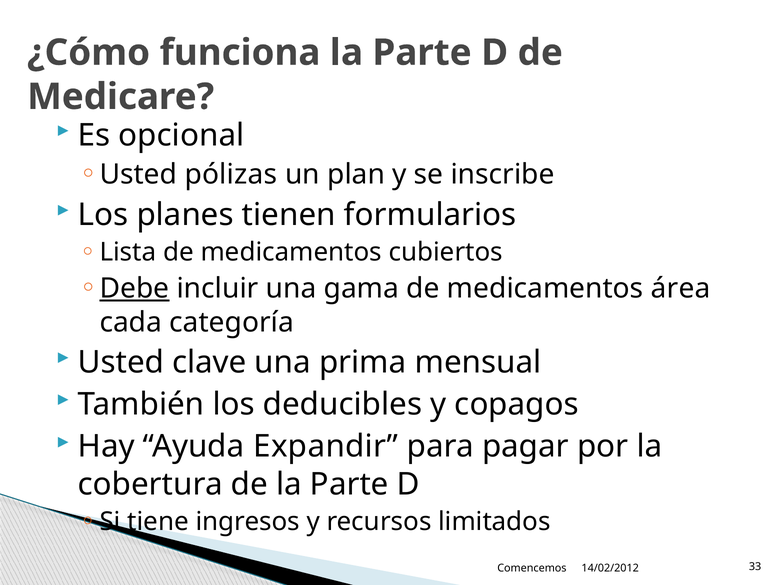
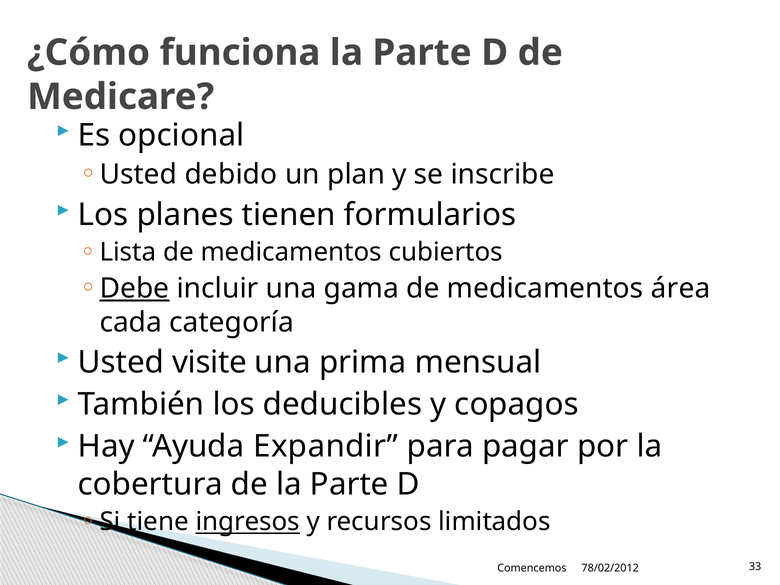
pólizas: pólizas -> debido (231, 174)
clave: clave -> visite (209, 362)
ingresos underline: none -> present (248, 522)
14/02/2012: 14/02/2012 -> 78/02/2012 (610, 568)
